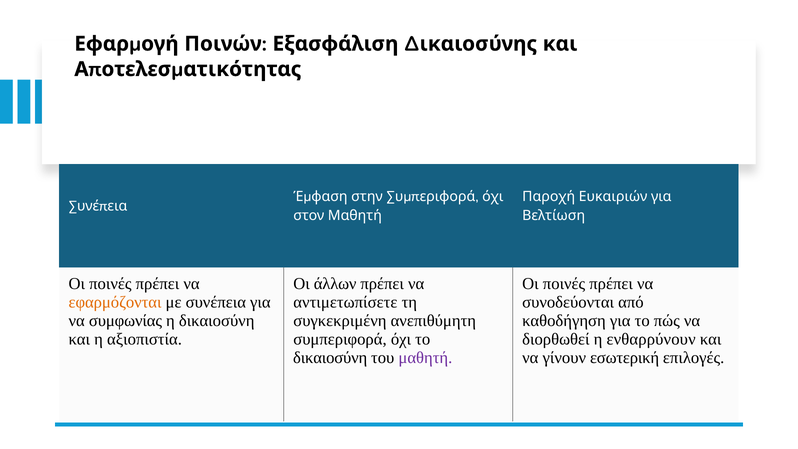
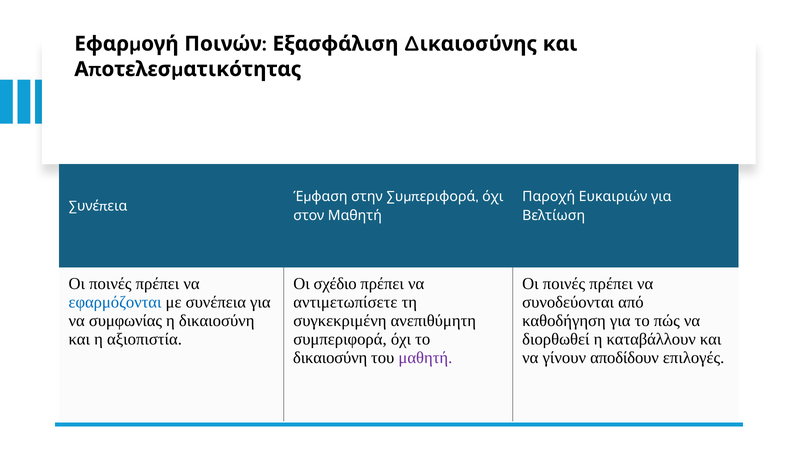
άλλων: άλλων -> σχέδιο (335, 284)
εφαρμόζονται colour: orange -> blue (115, 302)
ενθαρρύνουν: ενθαρρύνουν -> καταβάλλουν (651, 339)
εσωτερική: εσωτερική -> αποδίδουν (625, 358)
